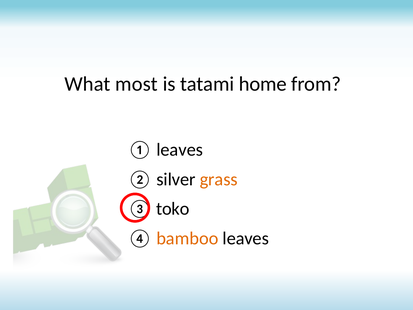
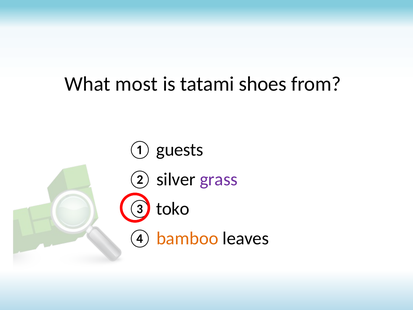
home: home -> shoes (263, 84)
① leaves: leaves -> guests (180, 150)
grass colour: orange -> purple (219, 179)
